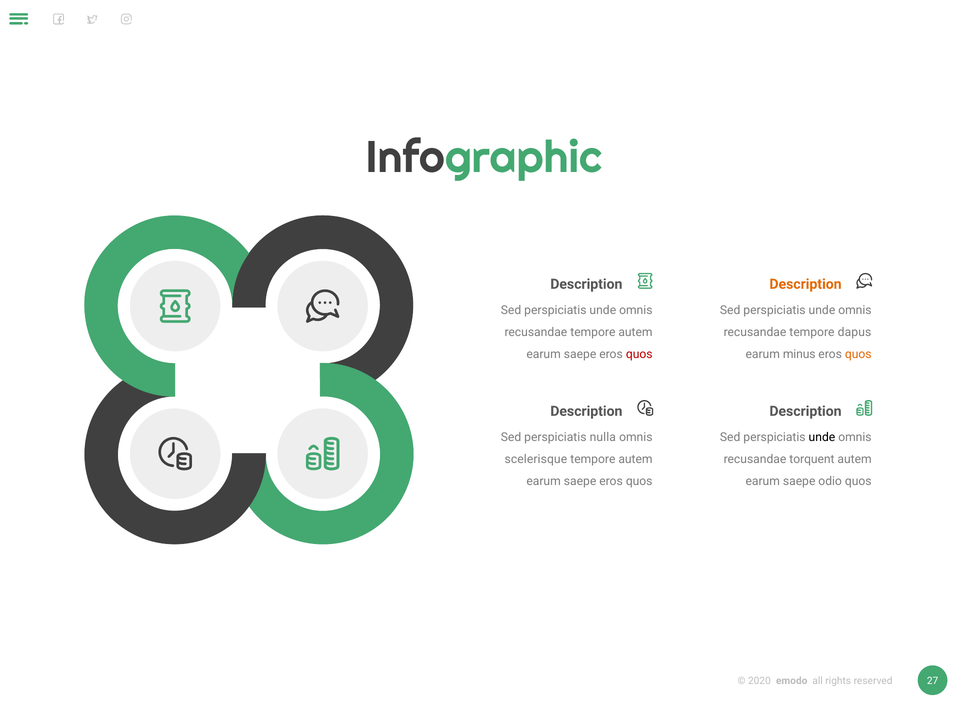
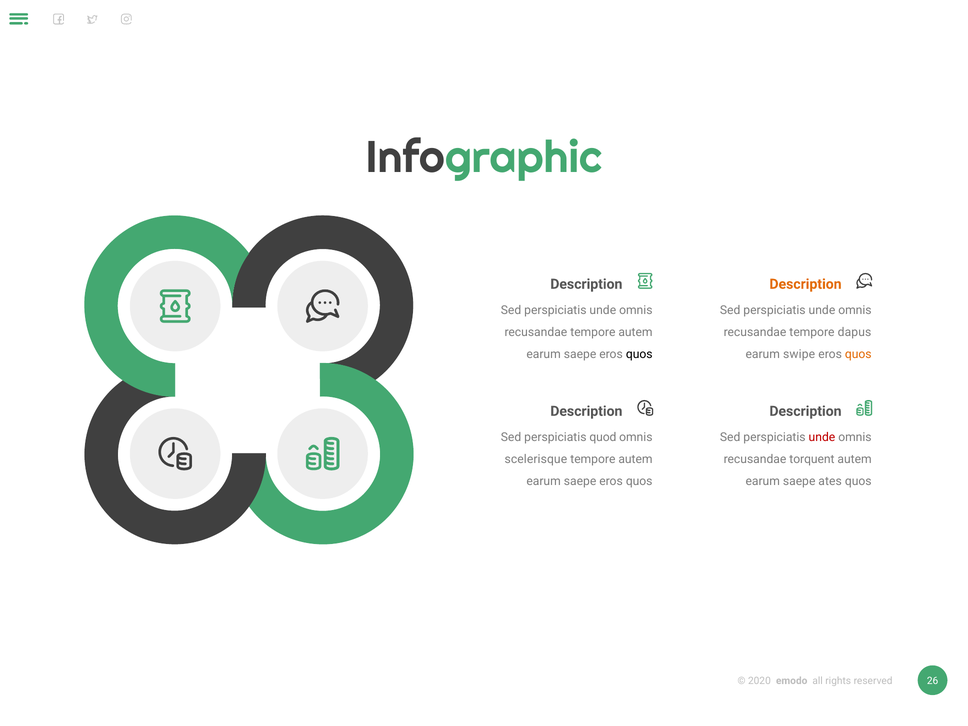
quos colour: red -> black (639, 354)
minus: minus -> swipe (799, 354)
nulla: nulla -> quod (603, 437)
unde colour: black -> red (822, 437)
odio: odio -> ates (830, 481)
27: 27 -> 26 (933, 681)
